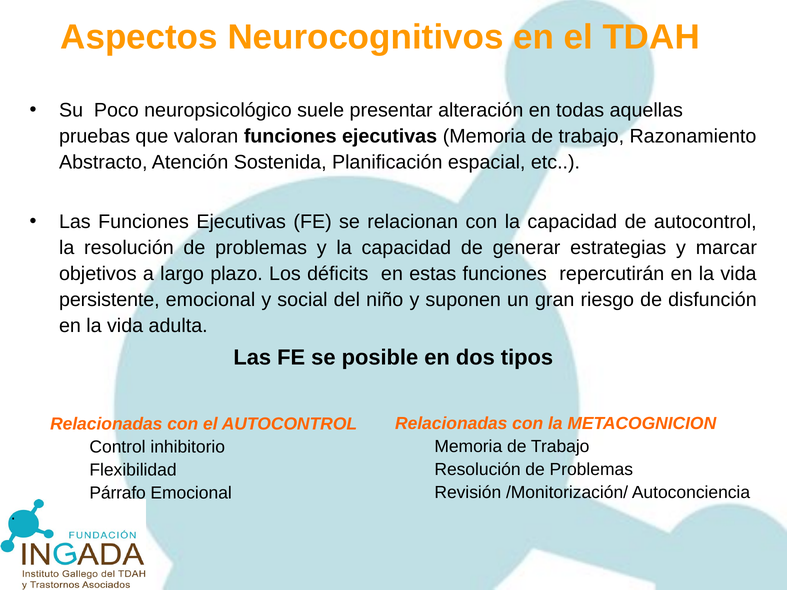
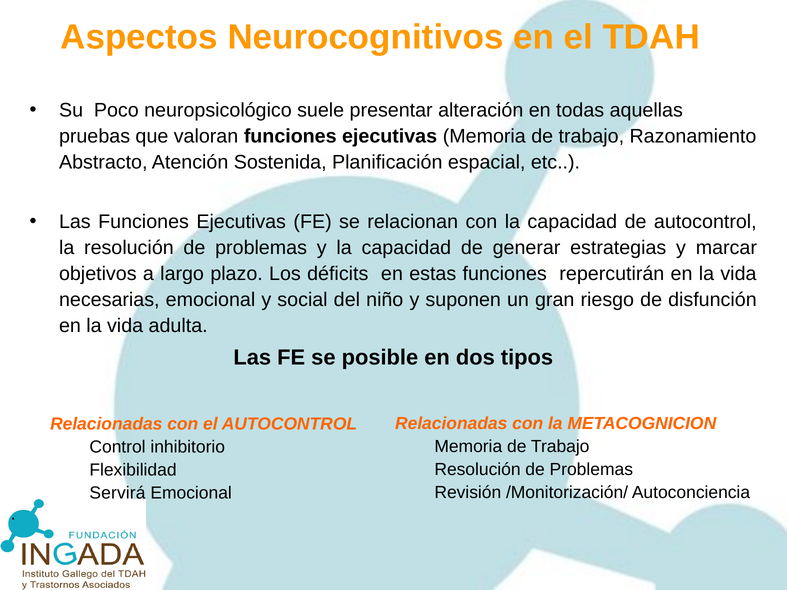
persistente: persistente -> necesarias (109, 300)
Párrafo: Párrafo -> Servirá (117, 493)
